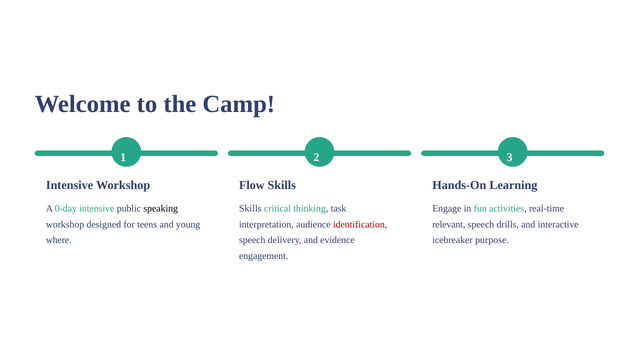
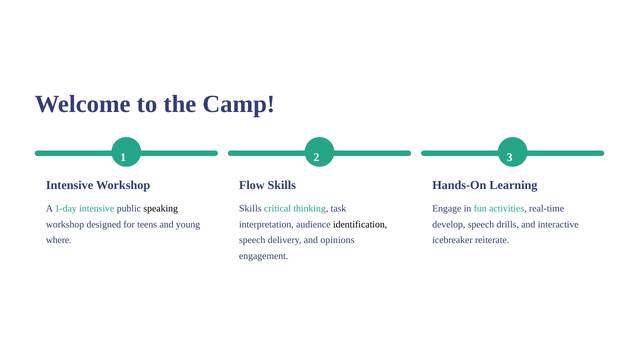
0-day: 0-day -> 1-day (66, 209)
identification colour: red -> black (360, 225)
relevant: relevant -> develop (449, 225)
evidence: evidence -> opinions (337, 241)
purpose: purpose -> reiterate (492, 241)
